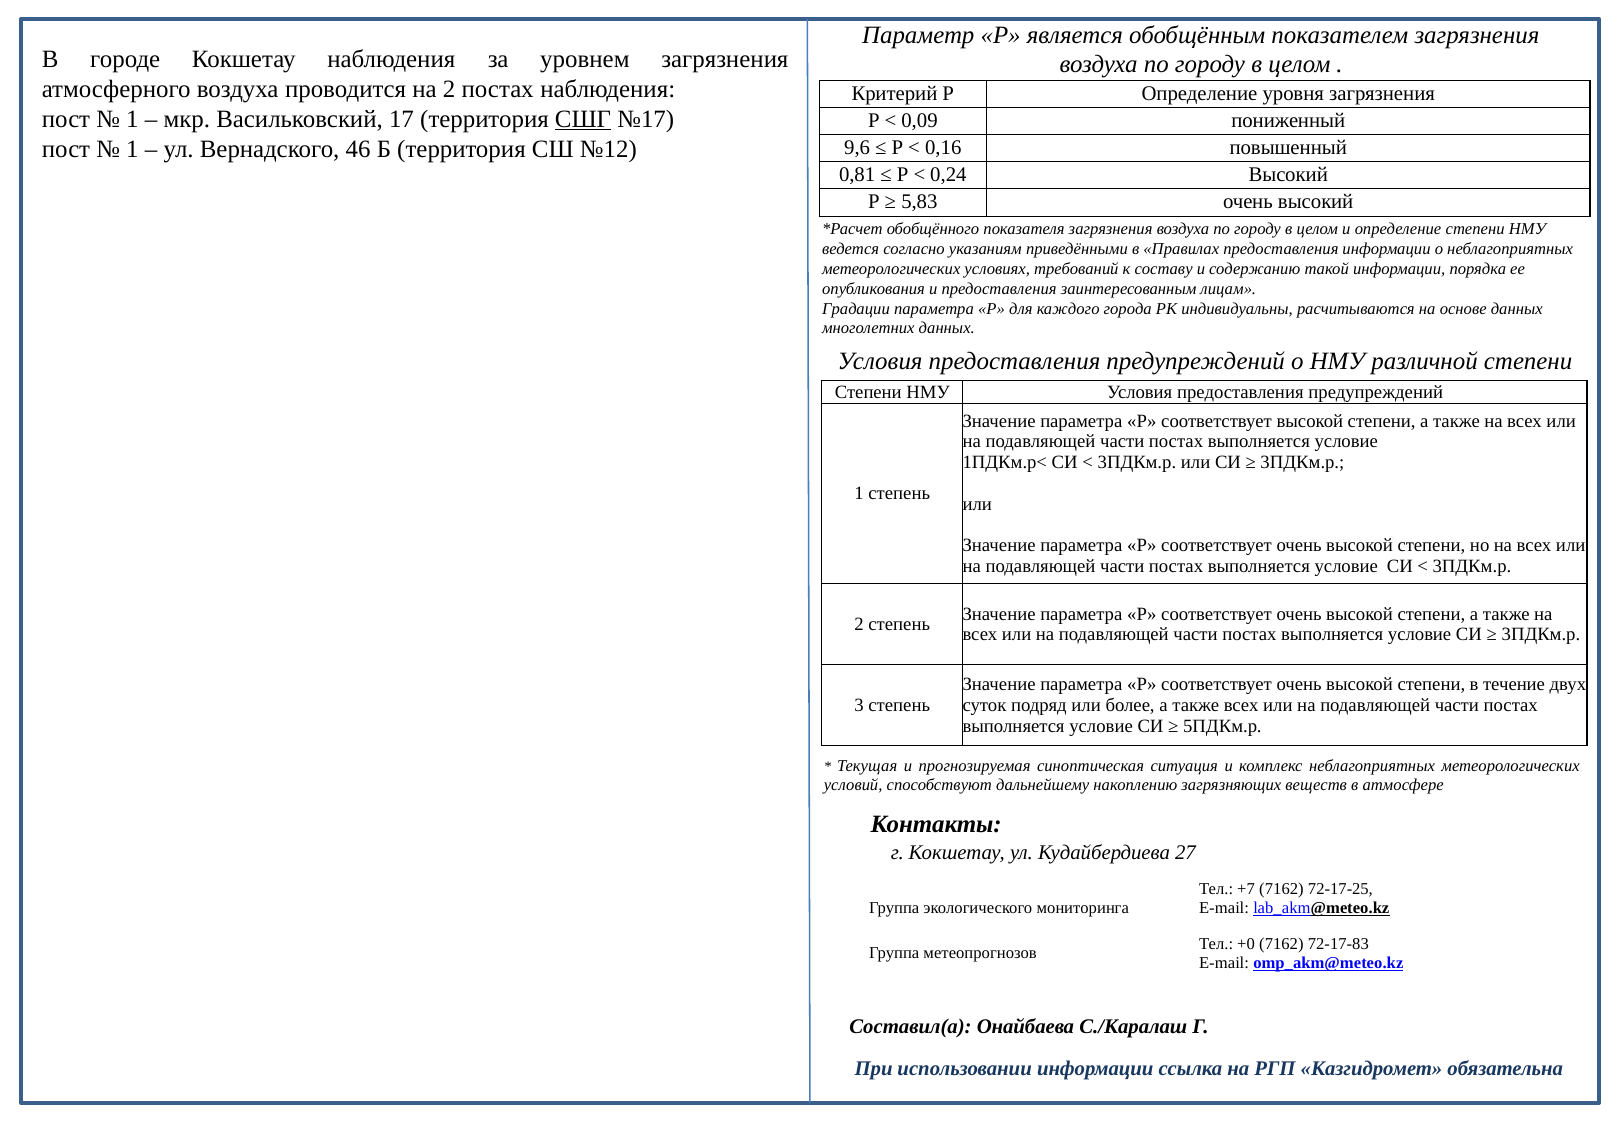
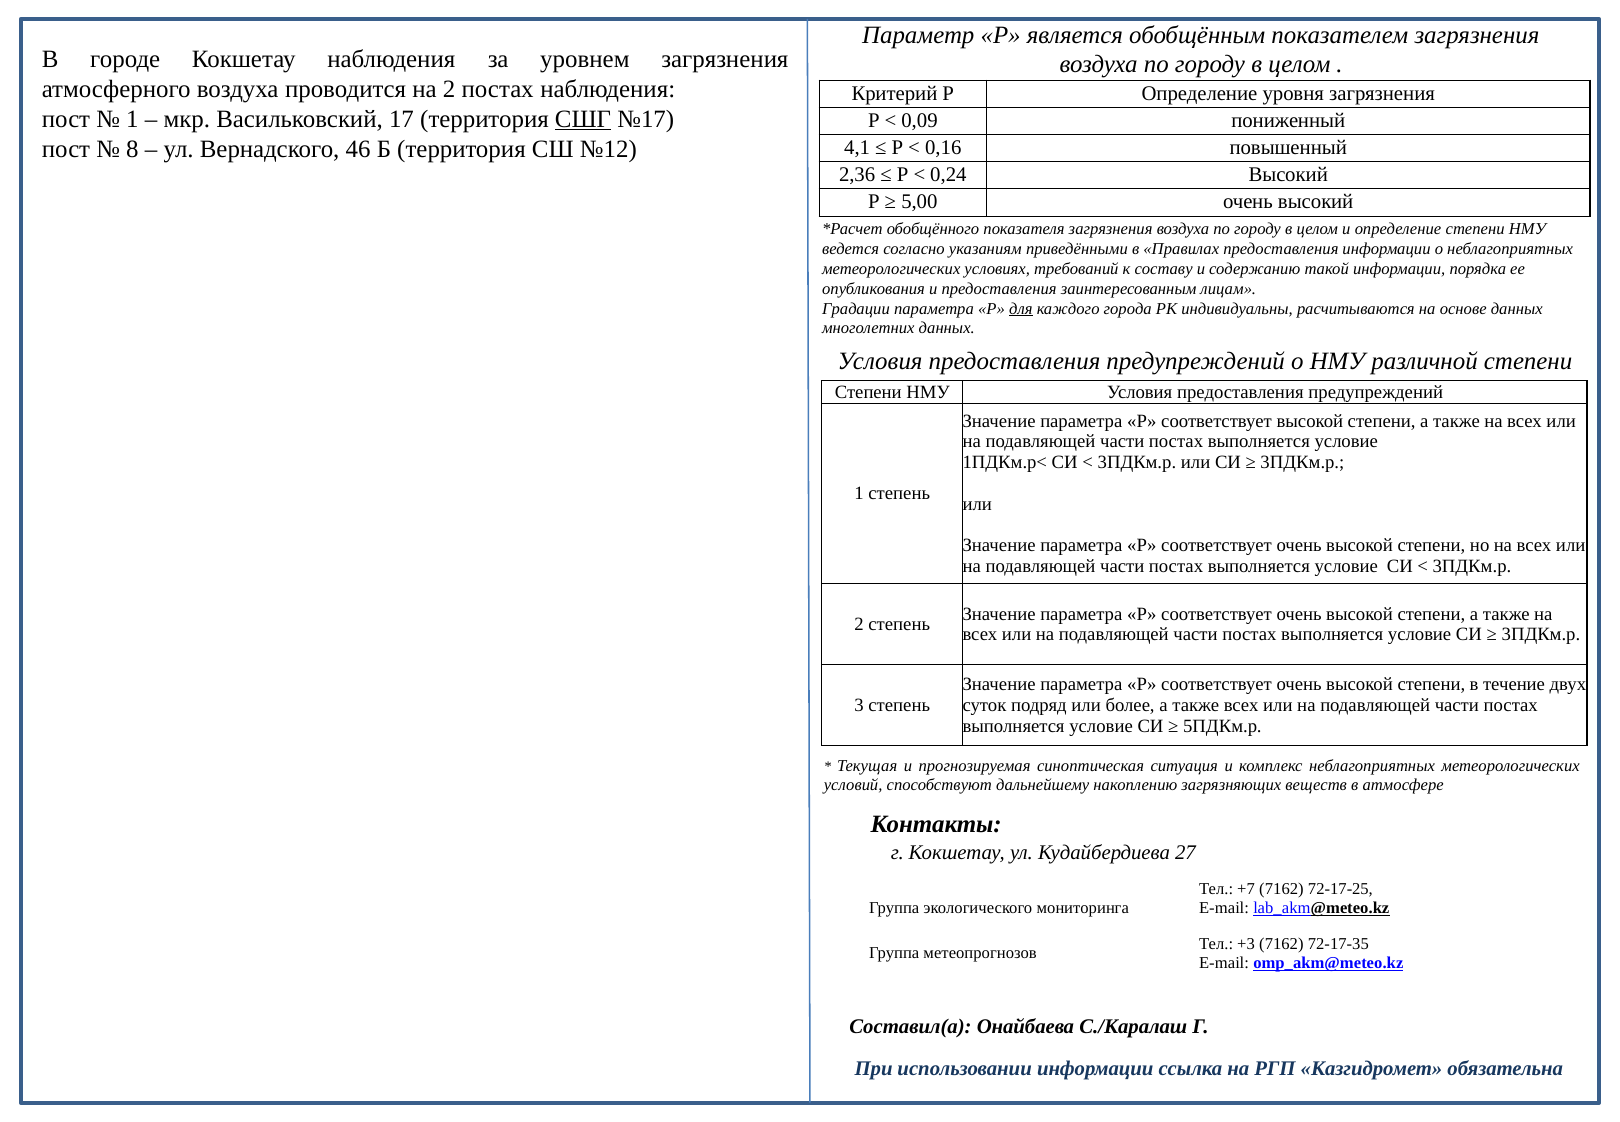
1: 1 -> 8 (132, 149)
9,6: 9,6 -> 4,1 (857, 148)
0,81: 0,81 -> 2,36 (857, 175)
5,83: 5,83 -> 5,00 (919, 202)
для underline: none -> present (1021, 308)
+0: +0 -> +3 (1246, 944)
72-17-83: 72-17-83 -> 72-17-35 (1338, 944)
